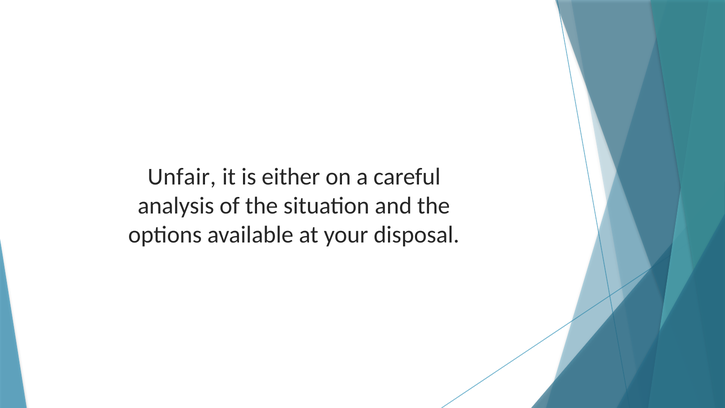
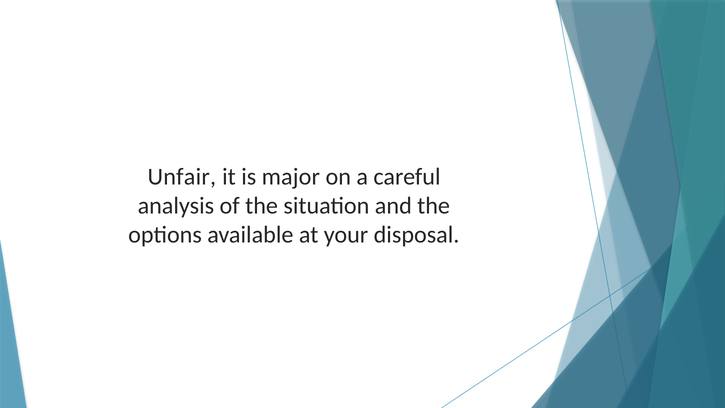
either: either -> major (291, 177)
